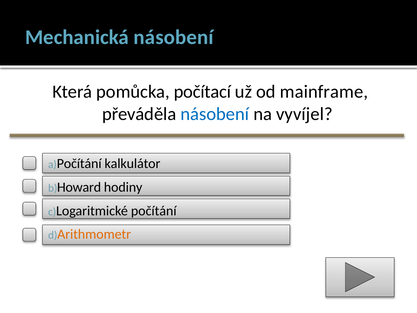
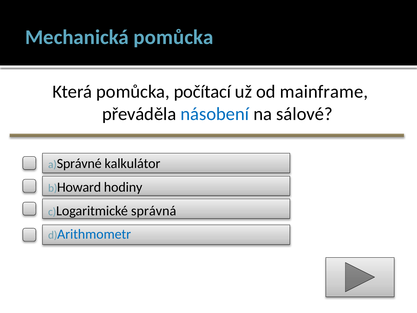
Mechanická násobení: násobení -> pomůcka (174, 37)
vyvíjel: vyvíjel -> sálové (305, 114)
Počítání: Počítání -> Správné (79, 163)
Logaritmické počítání: počítání -> správná (154, 211)
Arithmometr colour: orange -> blue (94, 234)
